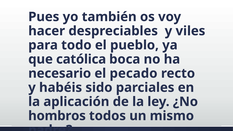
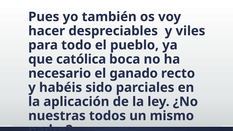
pecado: pecado -> ganado (134, 73)
hombros: hombros -> nuestras (57, 116)
